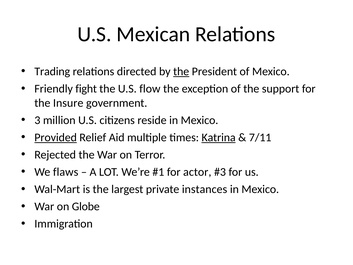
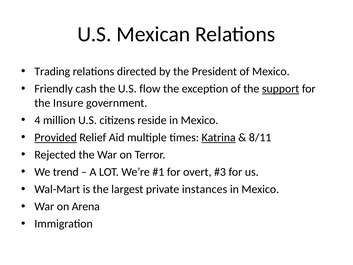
the underline: present -> none (181, 71)
fight: fight -> cash (86, 89)
support underline: none -> present (281, 89)
3: 3 -> 4 (37, 120)
7/11: 7/11 -> 8/11 (260, 137)
flaws: flaws -> trend (66, 172)
actor: actor -> overt (197, 172)
Globe: Globe -> Arena (86, 206)
